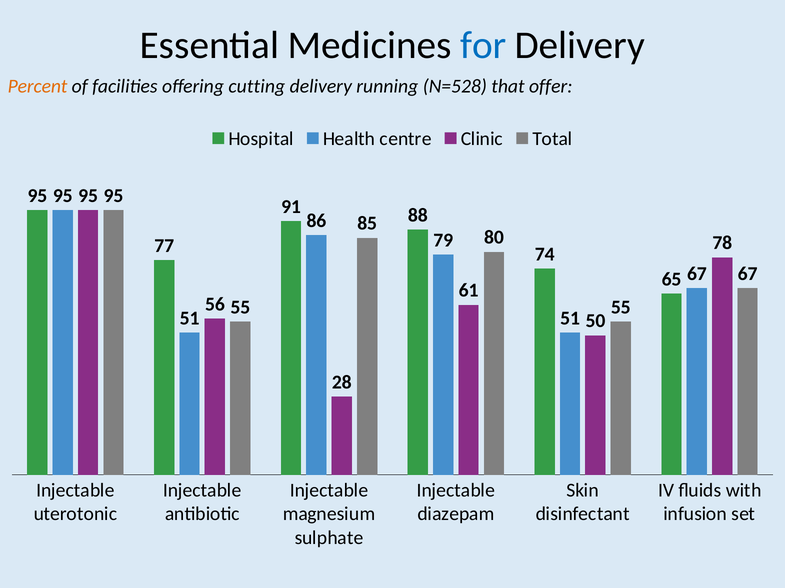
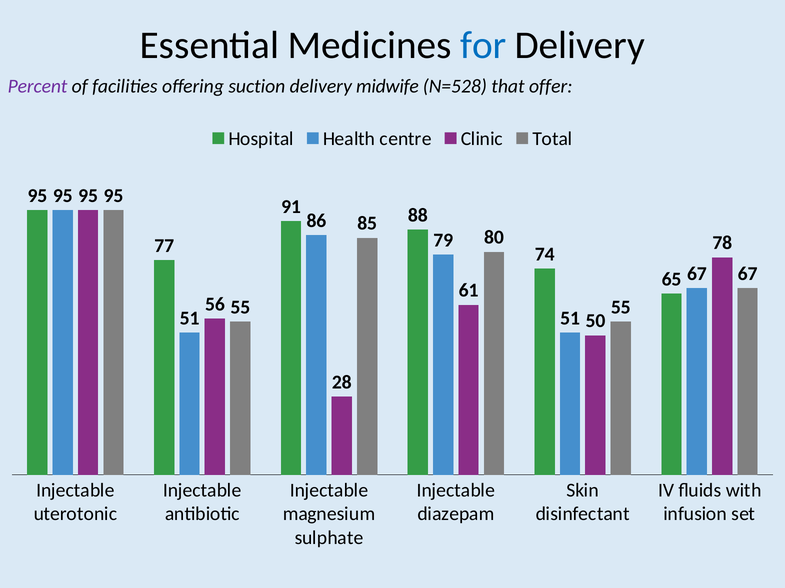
Percent colour: orange -> purple (38, 86)
cutting: cutting -> suction (257, 86)
running: running -> midwife (387, 86)
